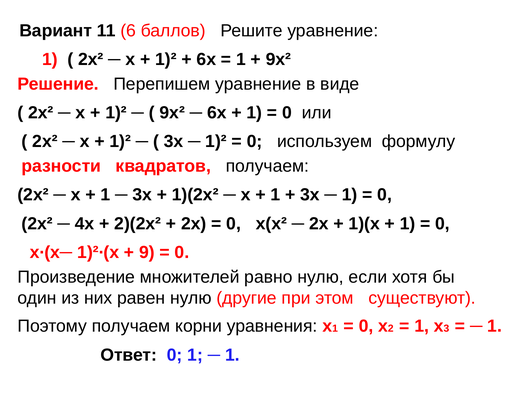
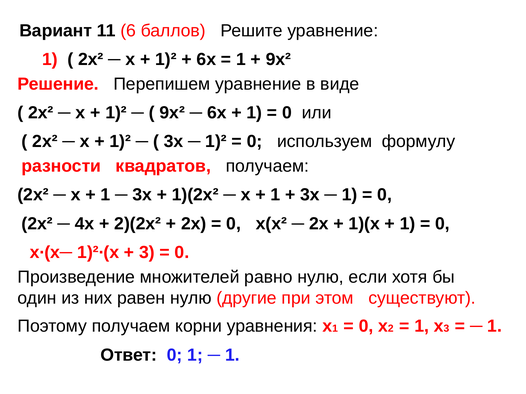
9: 9 -> 3 (147, 253)
